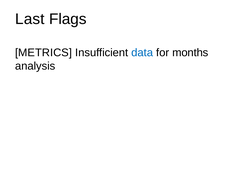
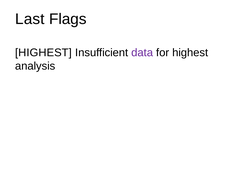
METRICS: METRICS -> HIGHEST (43, 53)
data colour: blue -> purple (142, 53)
for months: months -> highest (190, 53)
